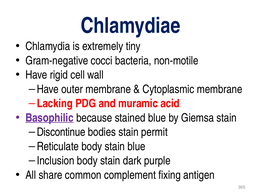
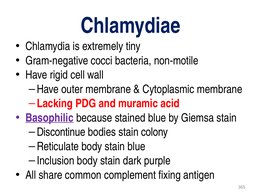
permit: permit -> colony (154, 132)
